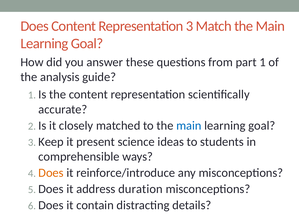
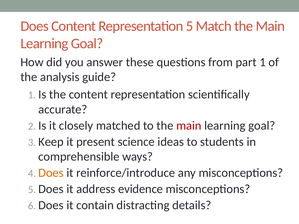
Representation 3: 3 -> 5 (189, 26)
main colour: blue -> red (189, 126)
duration: duration -> evidence (141, 189)
